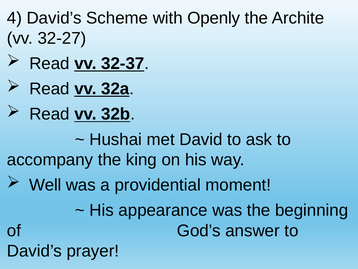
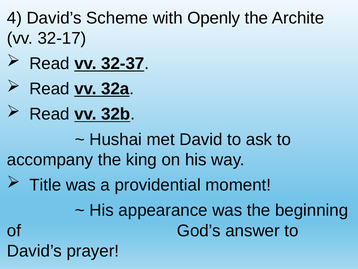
32-27: 32-27 -> 32-17 (62, 38)
Well: Well -> Title (45, 185)
